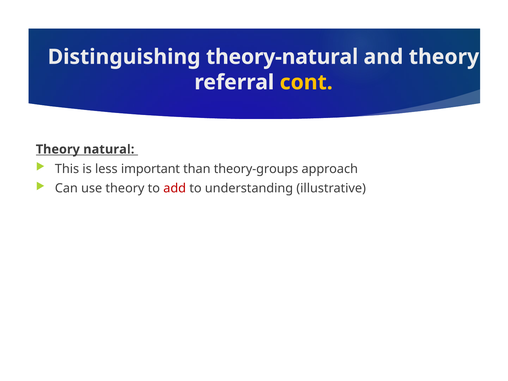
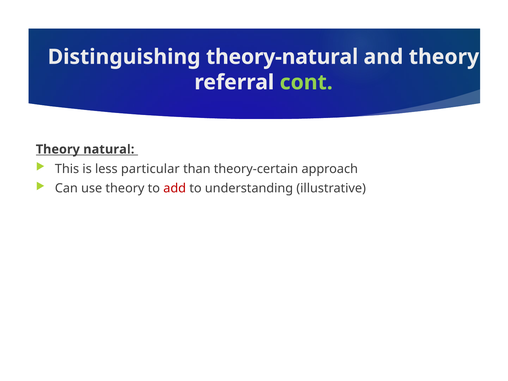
cont colour: yellow -> light green (306, 82)
important: important -> particular (150, 169)
theory-groups: theory-groups -> theory-certain (256, 169)
